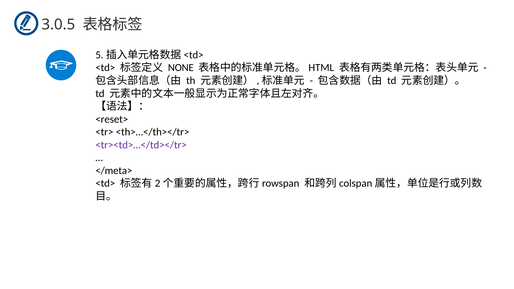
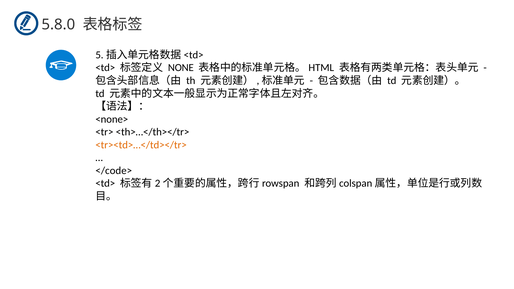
3.0.5: 3.0.5 -> 5.8.0 (58, 25)
<reset>: <reset> -> <none> (112, 119)
<tr><td>…</td></tr> colour: purple -> orange (141, 145)
</meta>: </meta> -> </code> (114, 171)
